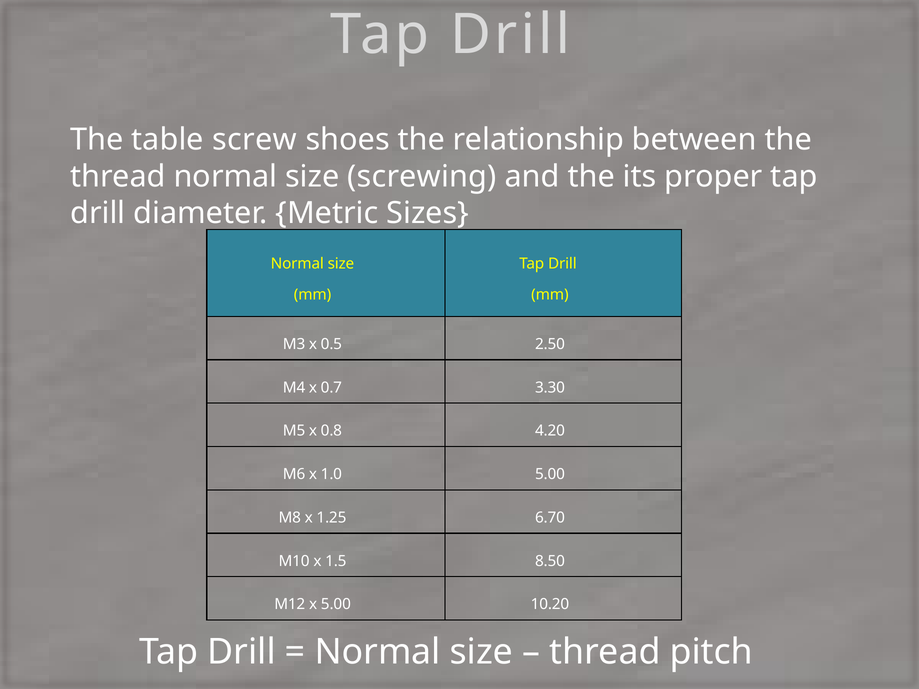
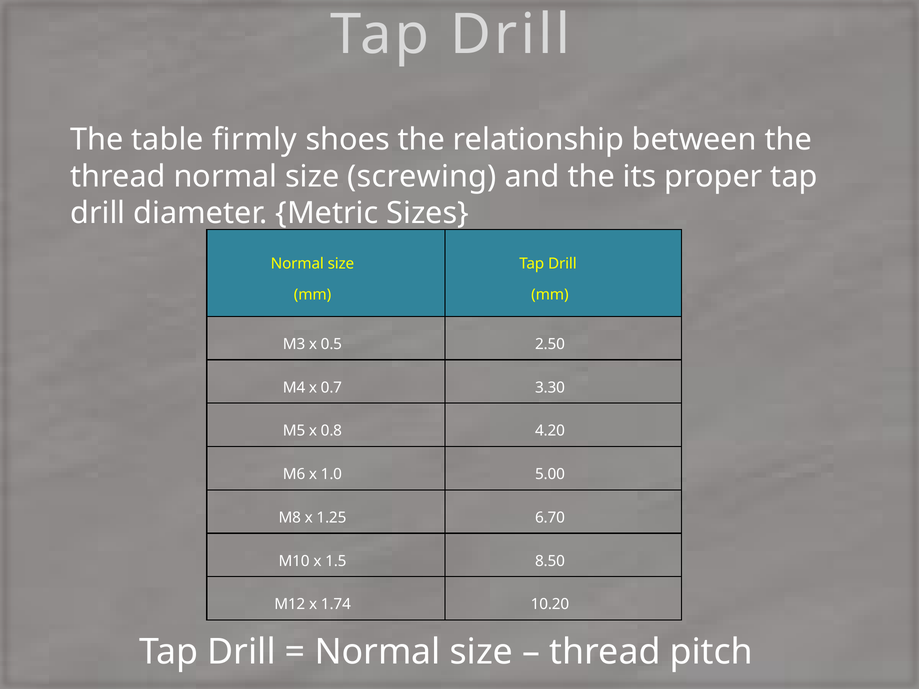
screw: screw -> firmly (254, 140)
x 5.00: 5.00 -> 1.74 (336, 605)
